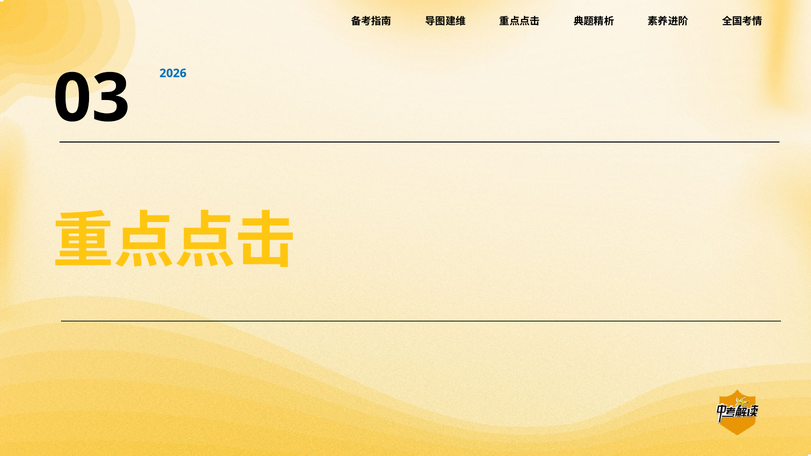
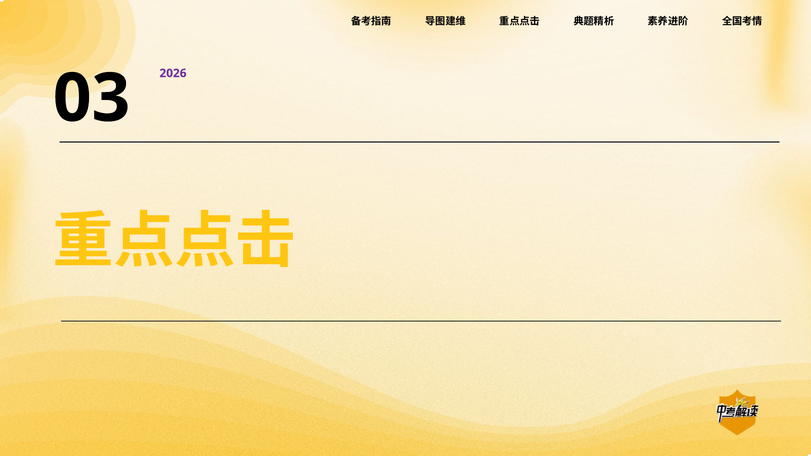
2026 colour: blue -> purple (173, 73)
